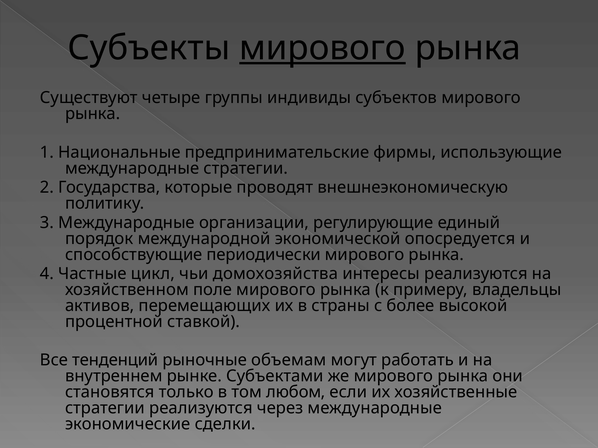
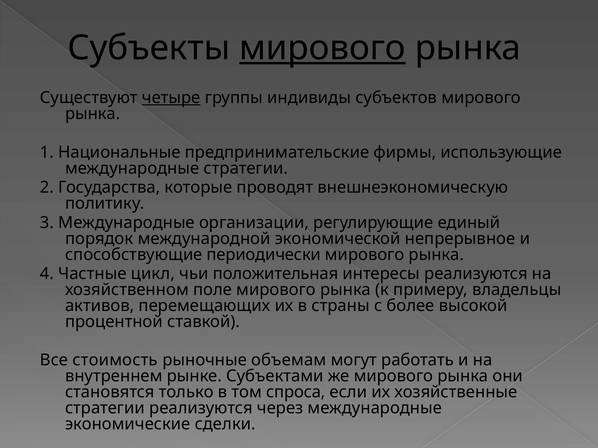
четыре underline: none -> present (171, 98)
опосредуется: опосредуется -> непрерывное (460, 239)
домохозяйства: домохозяйства -> положительная (276, 274)
тенденций: тенденций -> стоимость (115, 361)
любом: любом -> спроса (296, 392)
